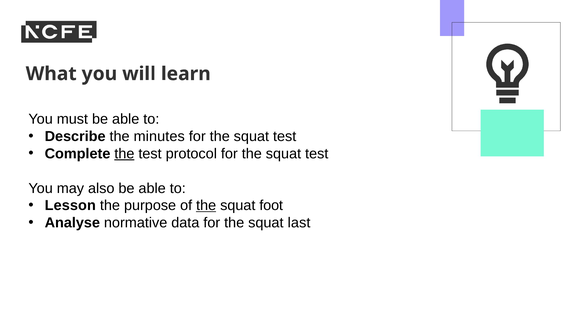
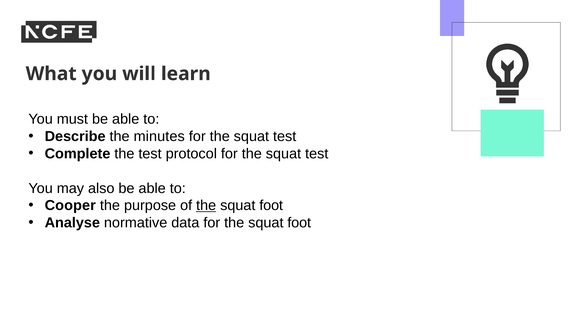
the underline: present -> none (124, 154)
Lesson: Lesson -> Cooper (70, 206)
for the squat last: last -> foot (299, 223)
